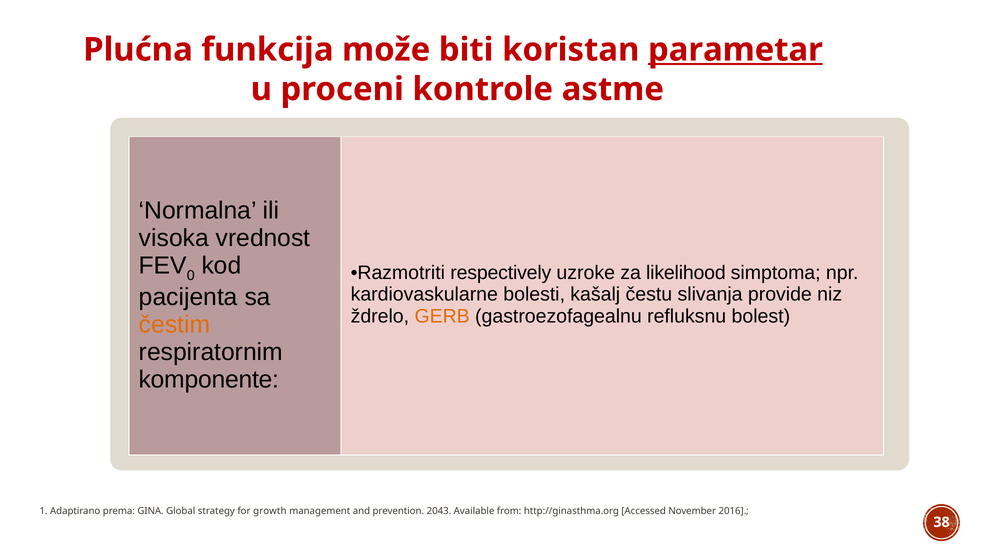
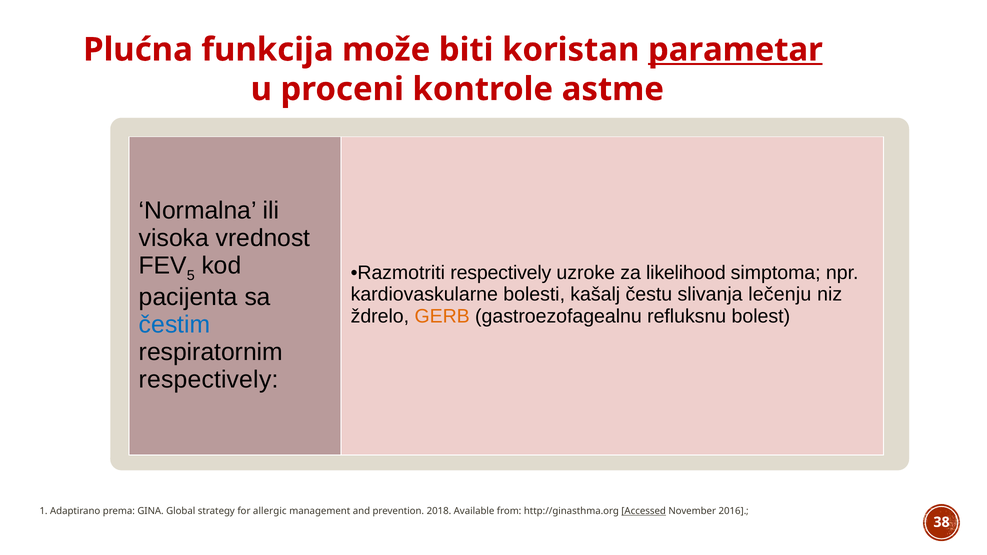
0: 0 -> 5 (191, 275)
provide: provide -> lečenju (780, 295)
čestim colour: orange -> blue (175, 325)
komponente: komponente -> respectively (209, 380)
growth: growth -> allergic (270, 511)
2043: 2043 -> 2018 (439, 511)
Accessed underline: none -> present (644, 511)
